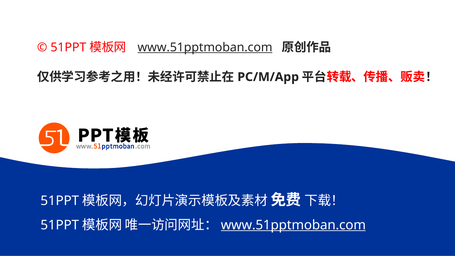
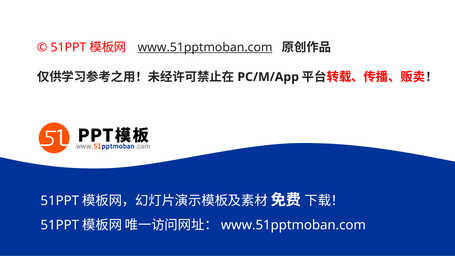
www.51pptmoban.com underline: present -> none (293, 225)
